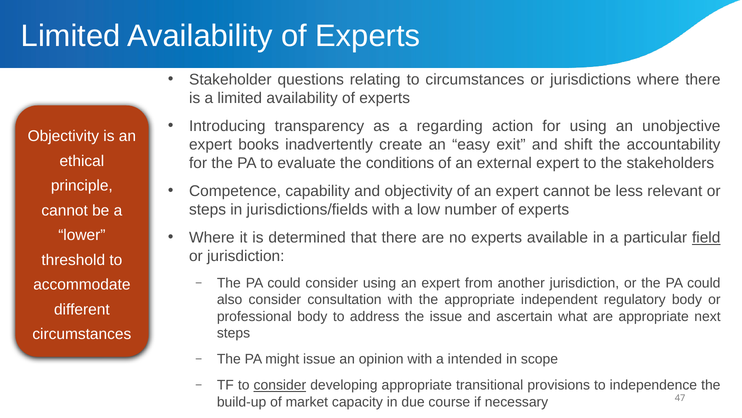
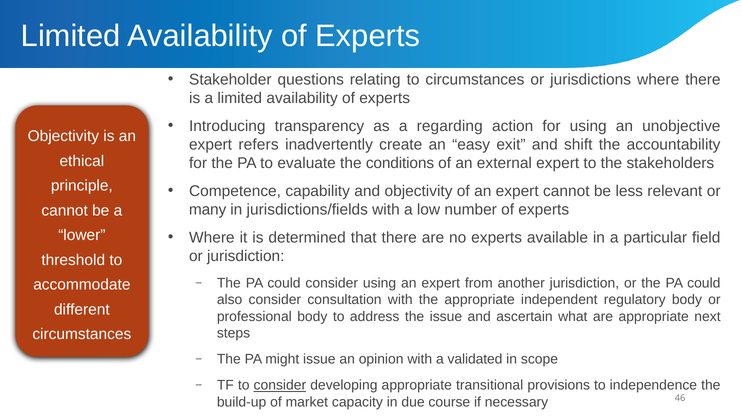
books: books -> refers (259, 145)
steps: steps -> many (208, 210)
field underline: present -> none (706, 237)
intended: intended -> validated (475, 359)
47: 47 -> 46 (680, 398)
